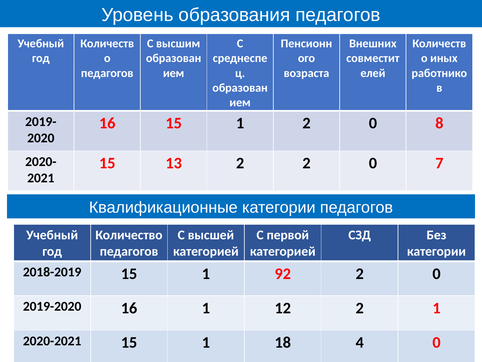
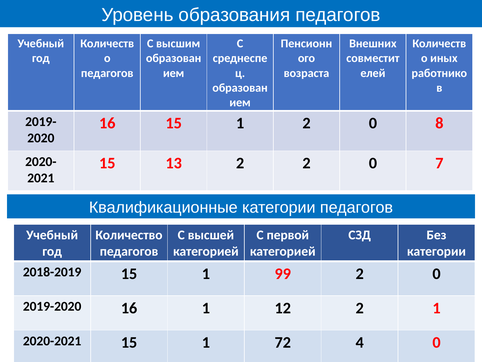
92: 92 -> 99 (283, 273)
18: 18 -> 72 (283, 342)
